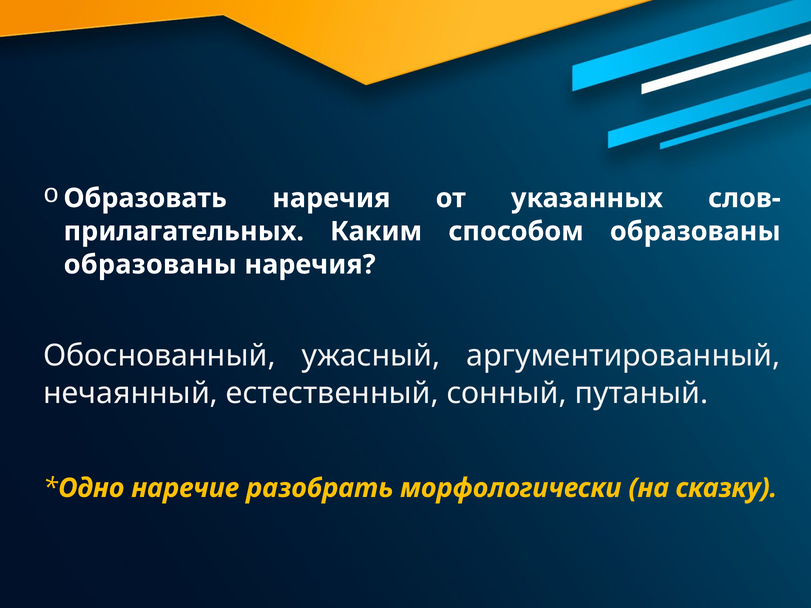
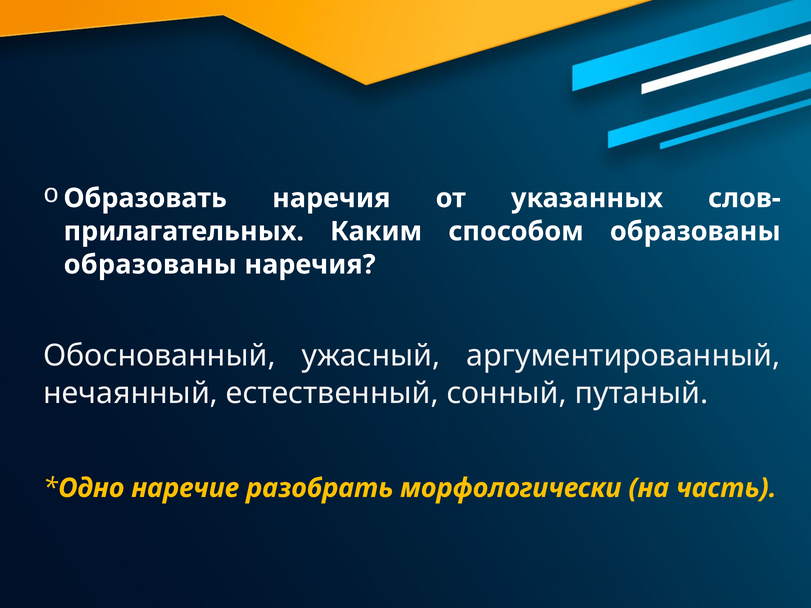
сказку: сказку -> часть (726, 488)
